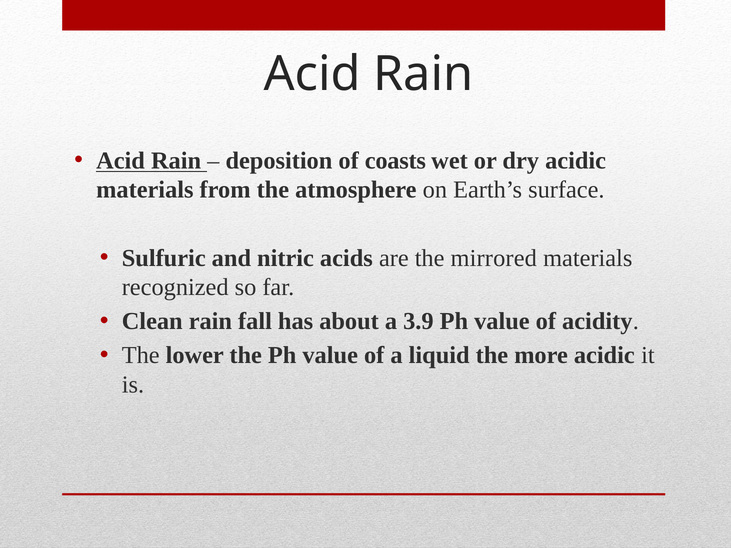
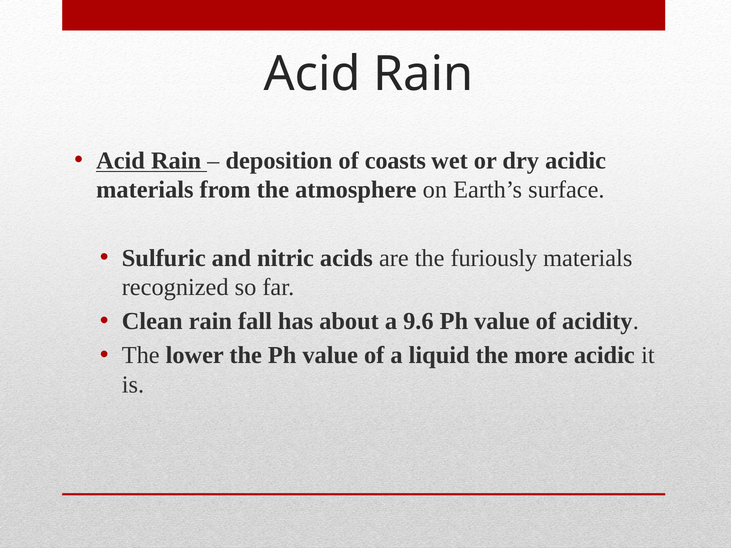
mirrored: mirrored -> furiously (494, 258)
3.9: 3.9 -> 9.6 (418, 322)
